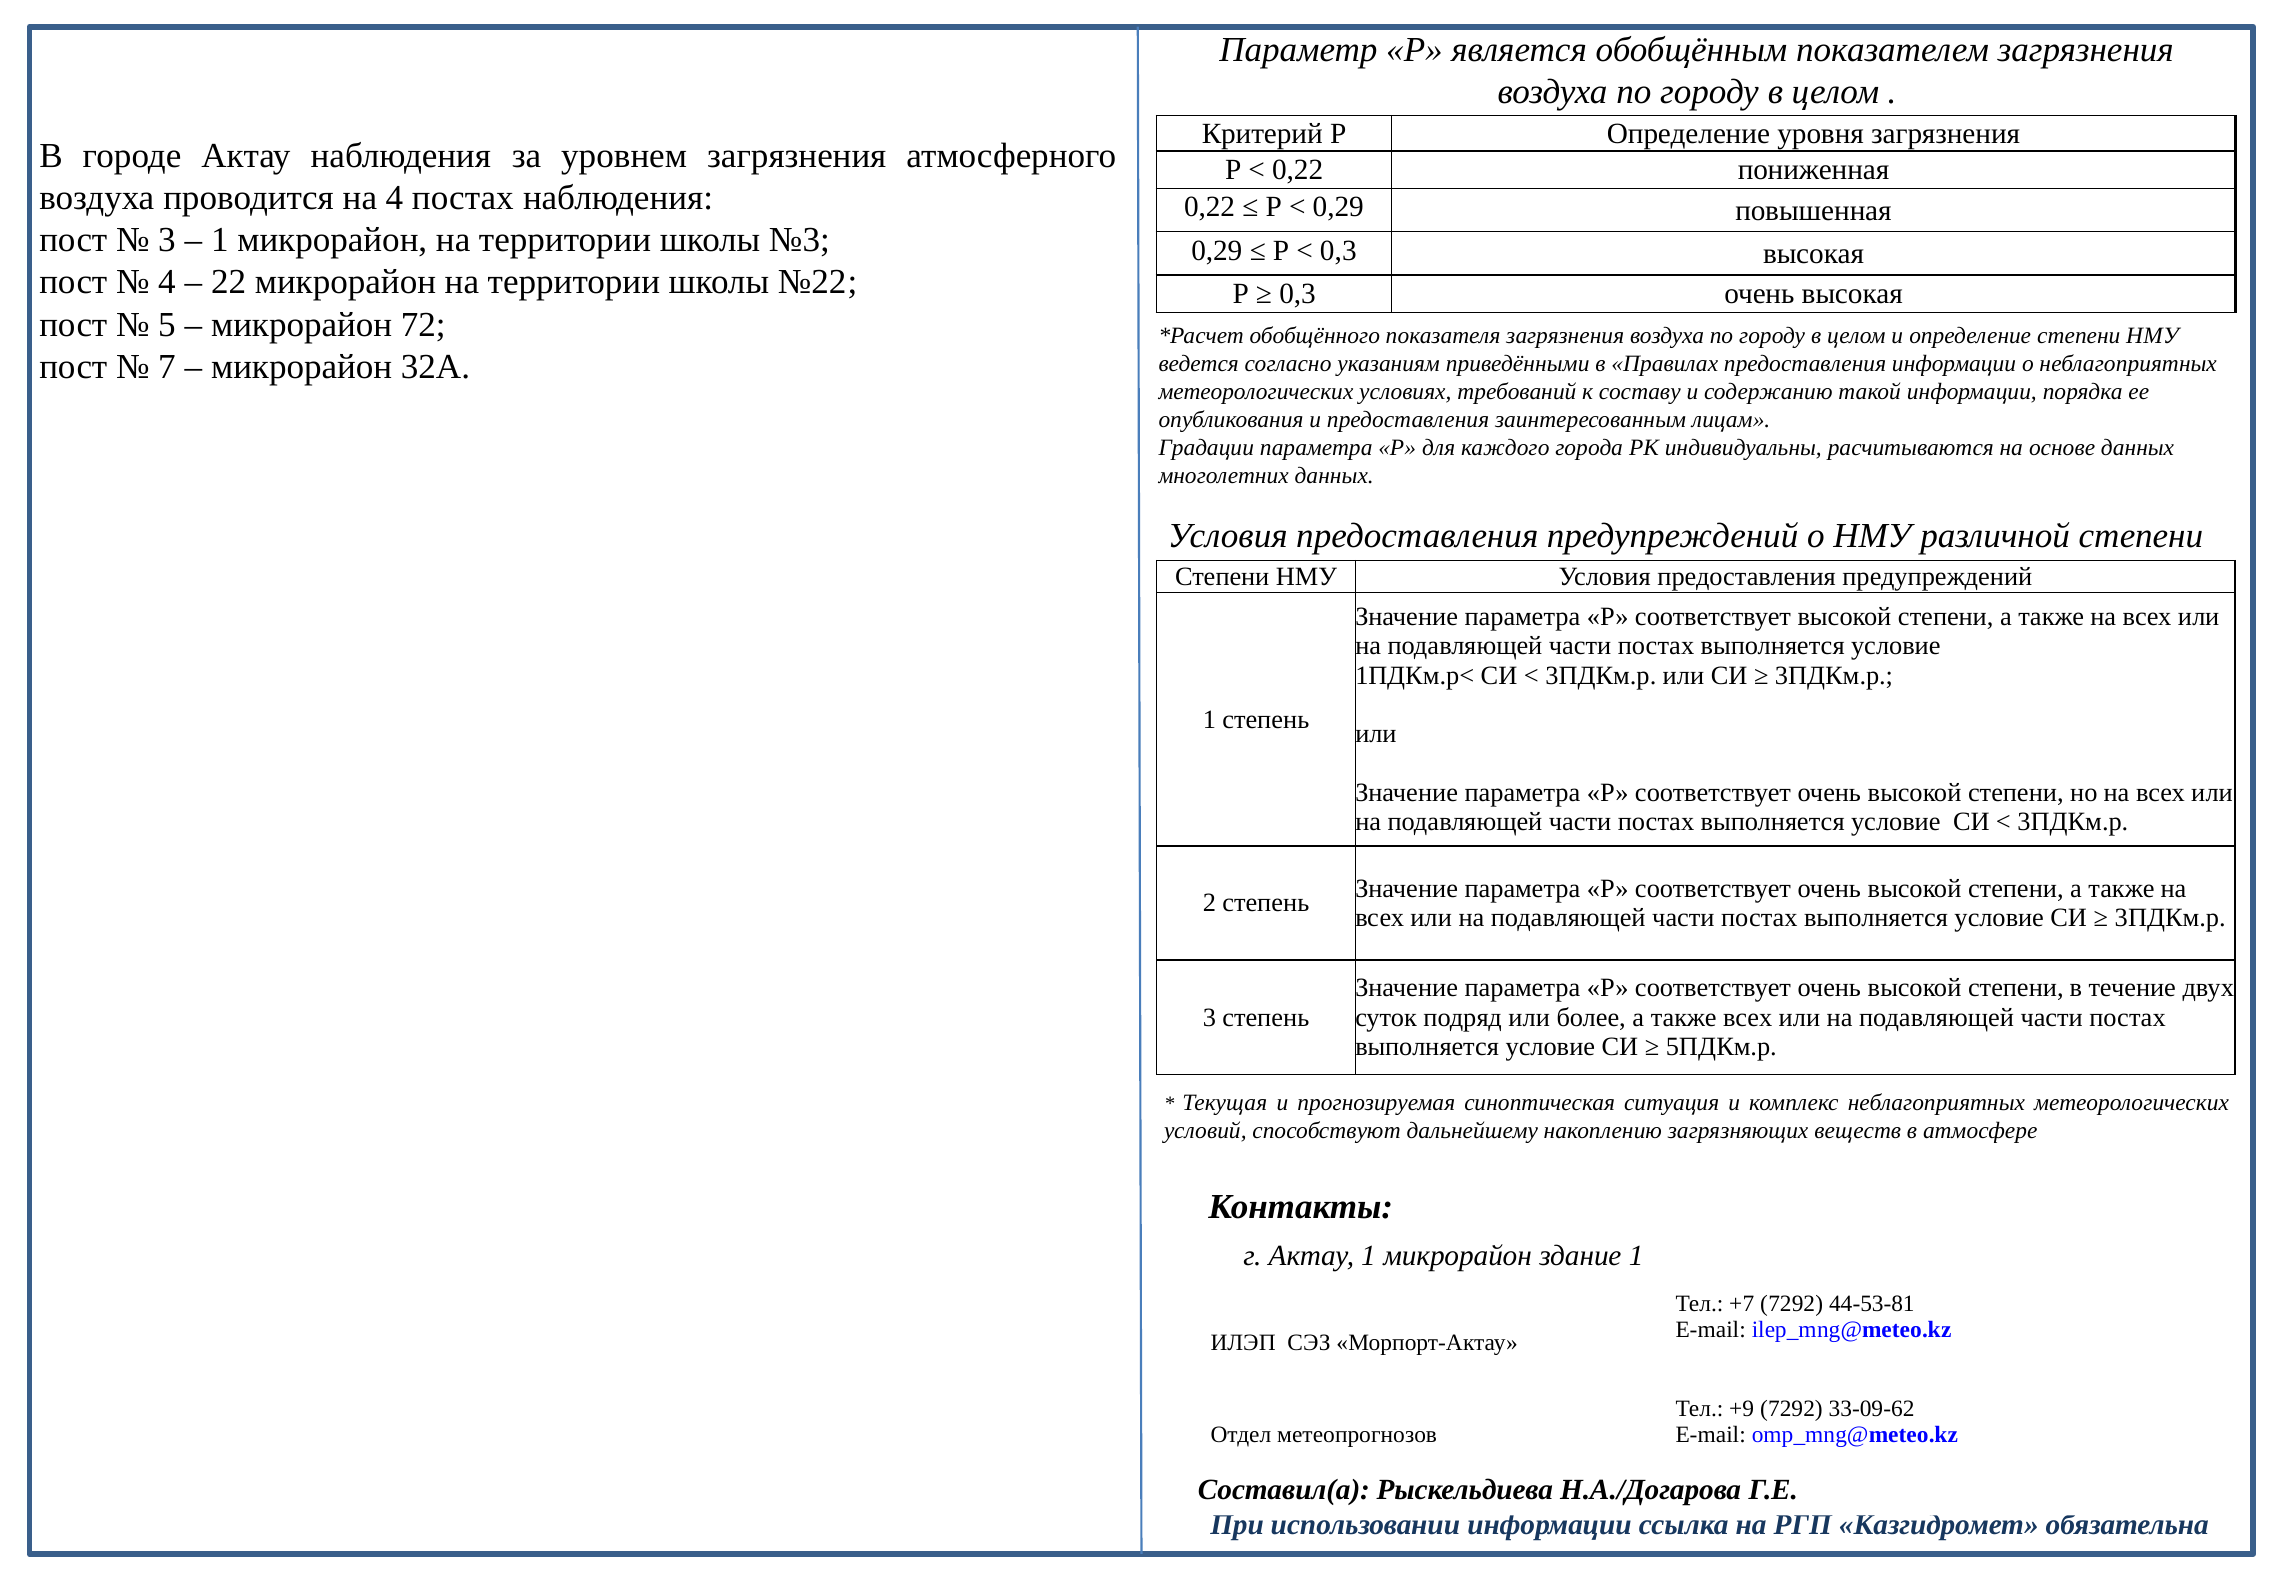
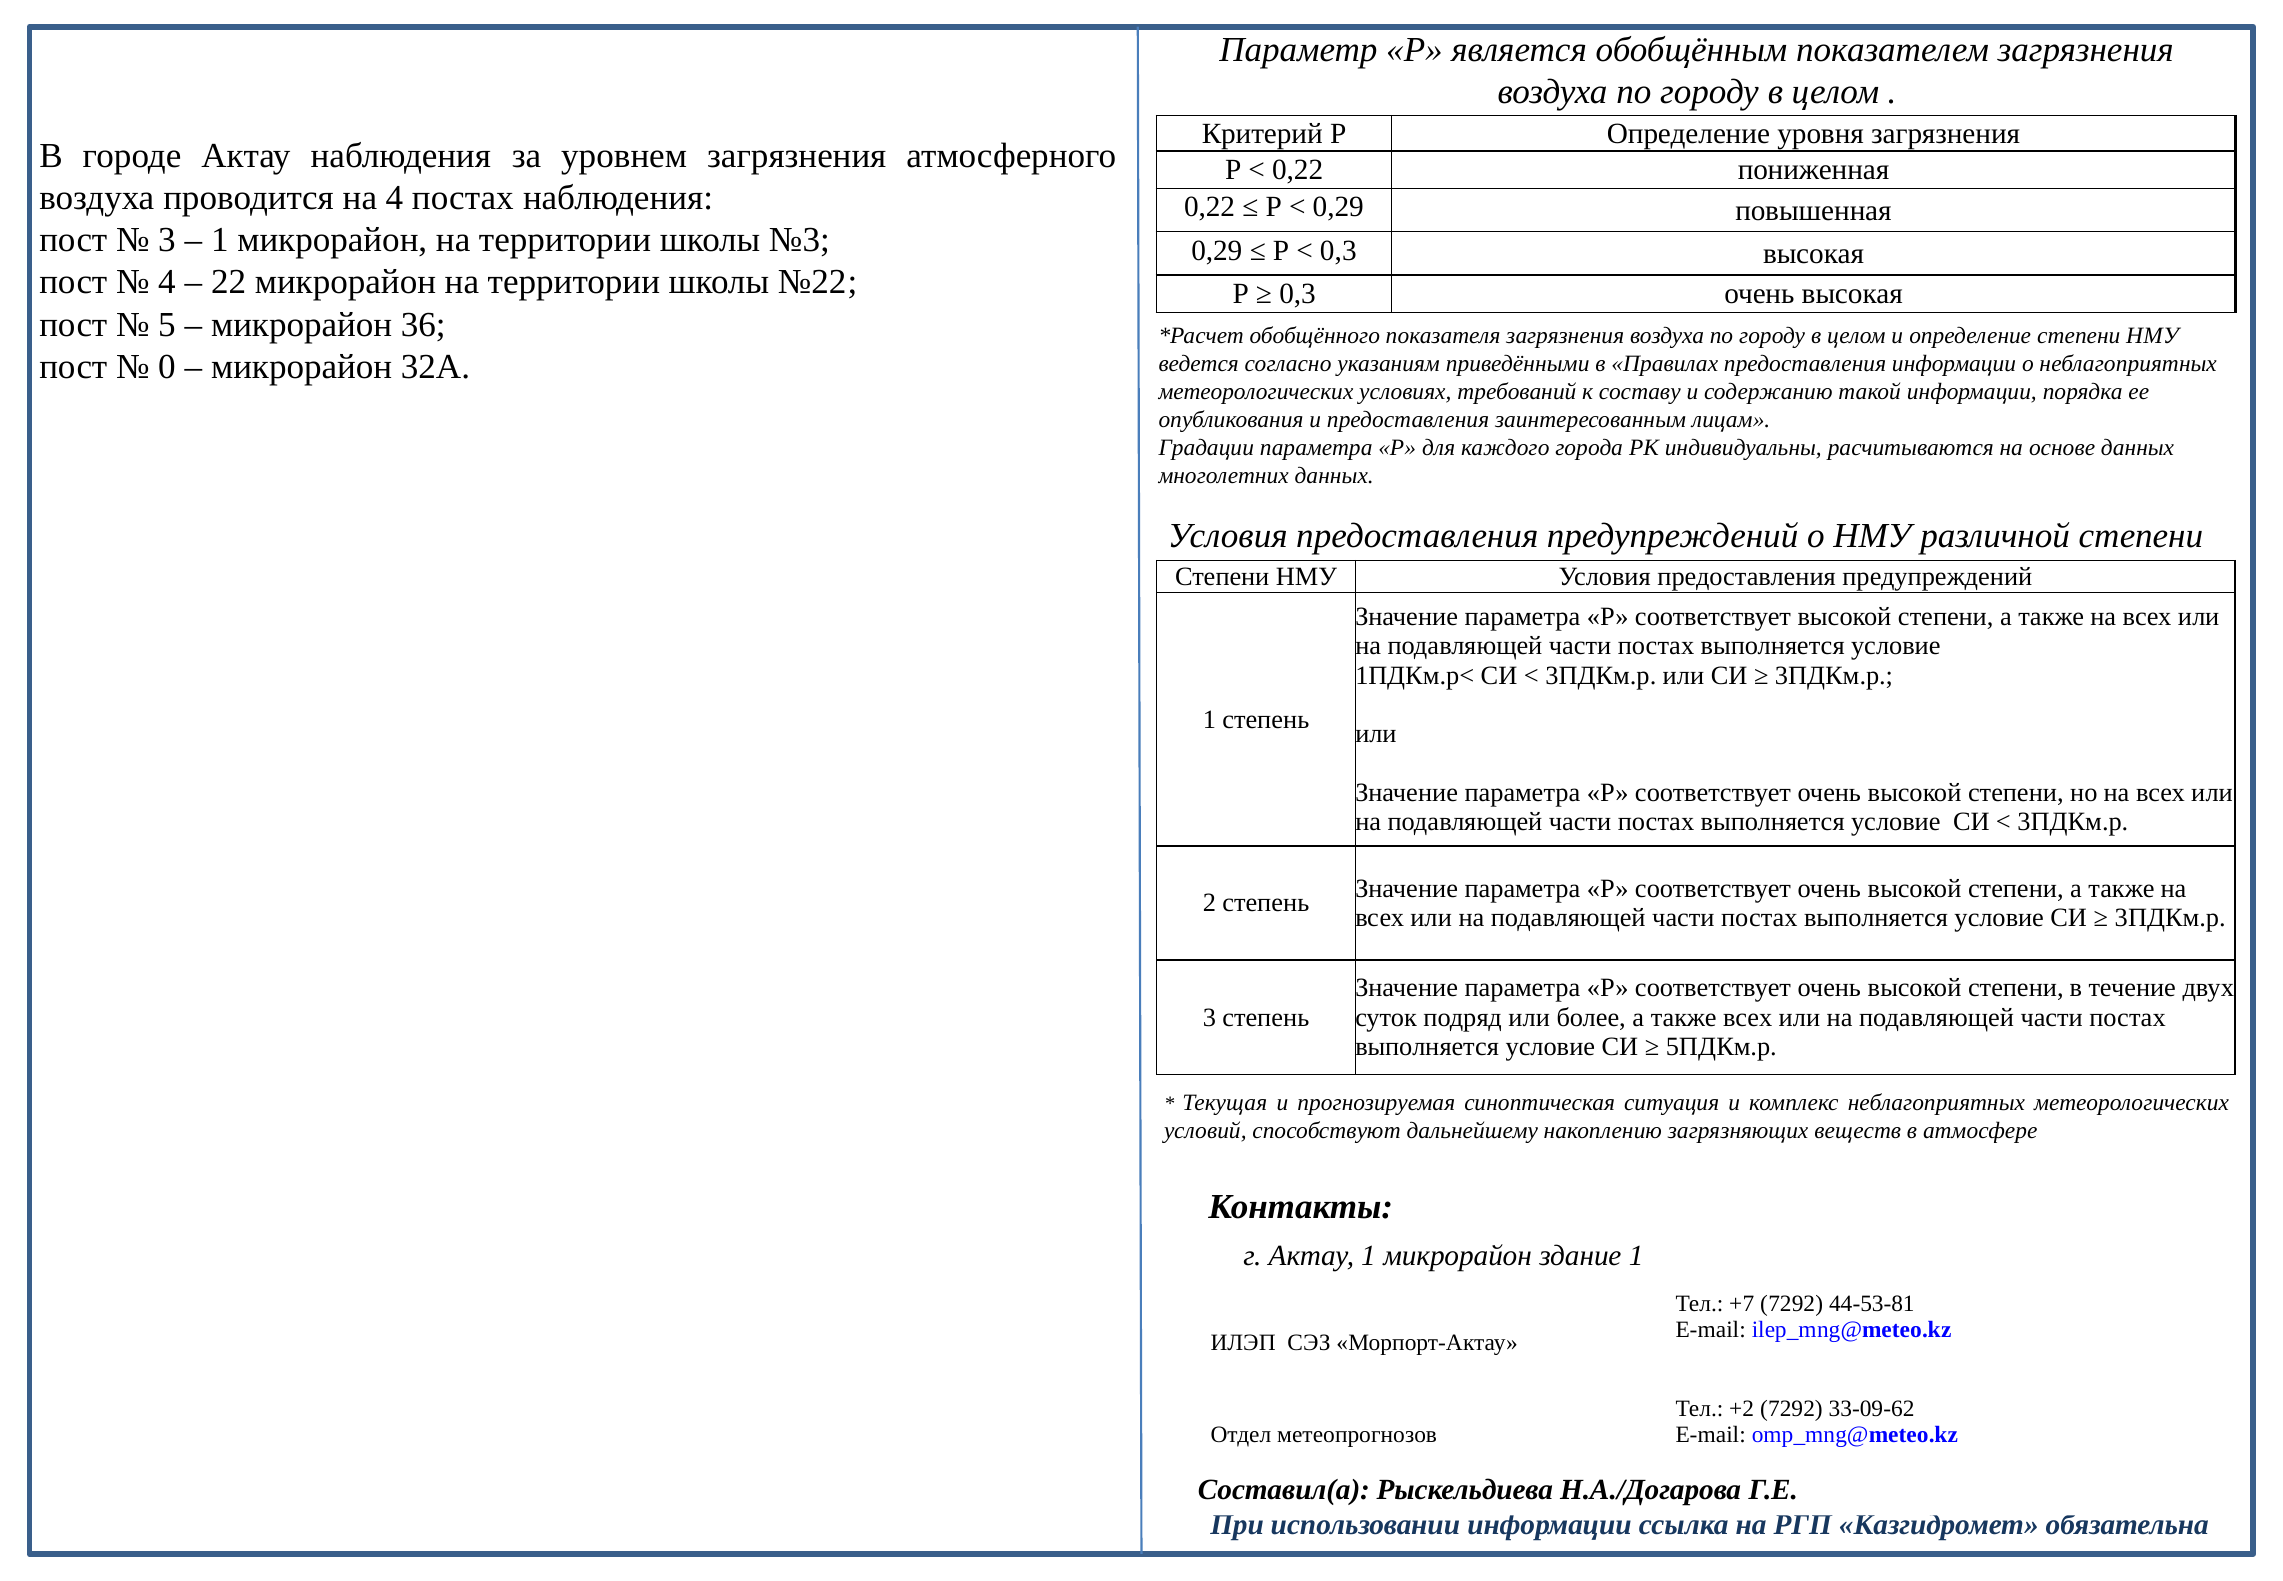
72: 72 -> 36 (423, 324)
7: 7 -> 0 (167, 367)
+9: +9 -> +2 (1742, 1409)
